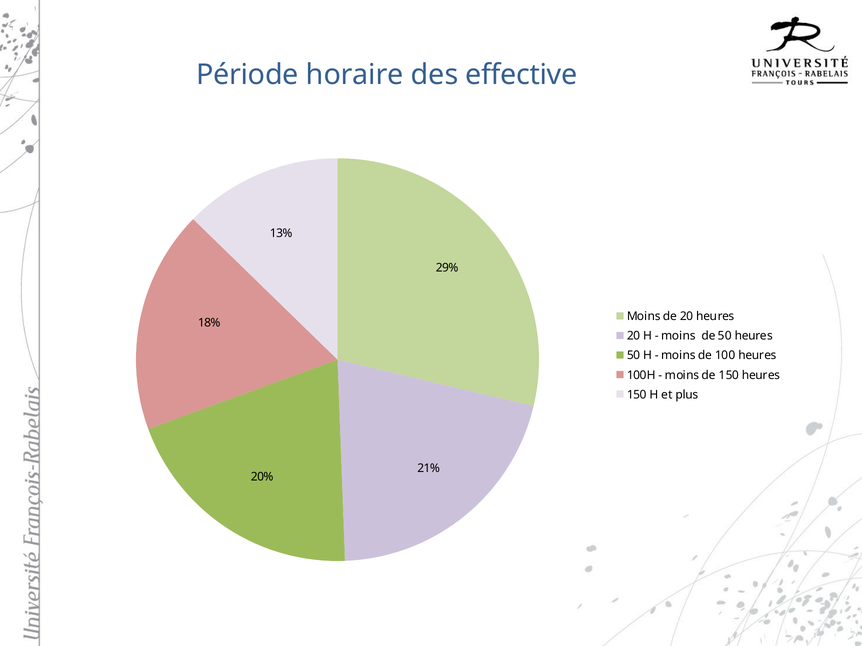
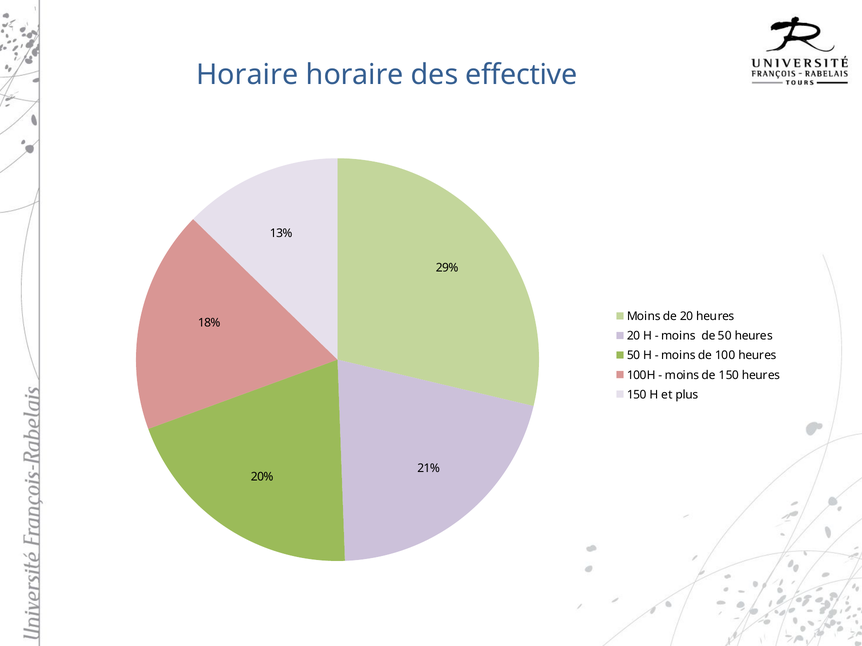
Période: Période -> Horaire (247, 75)
